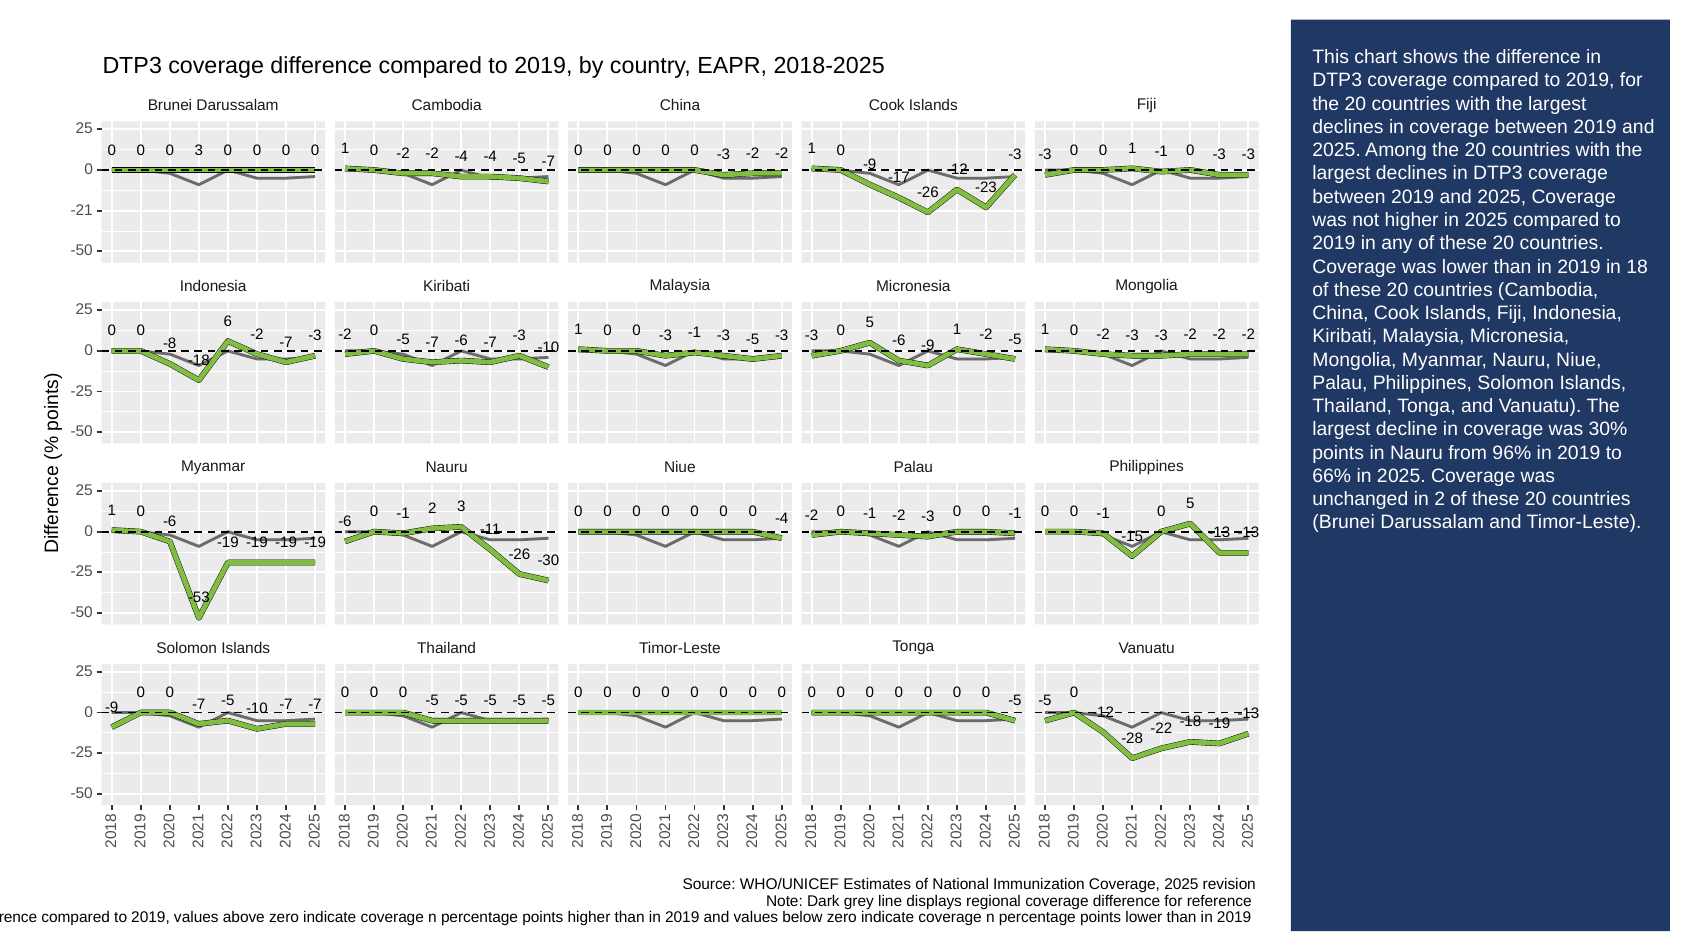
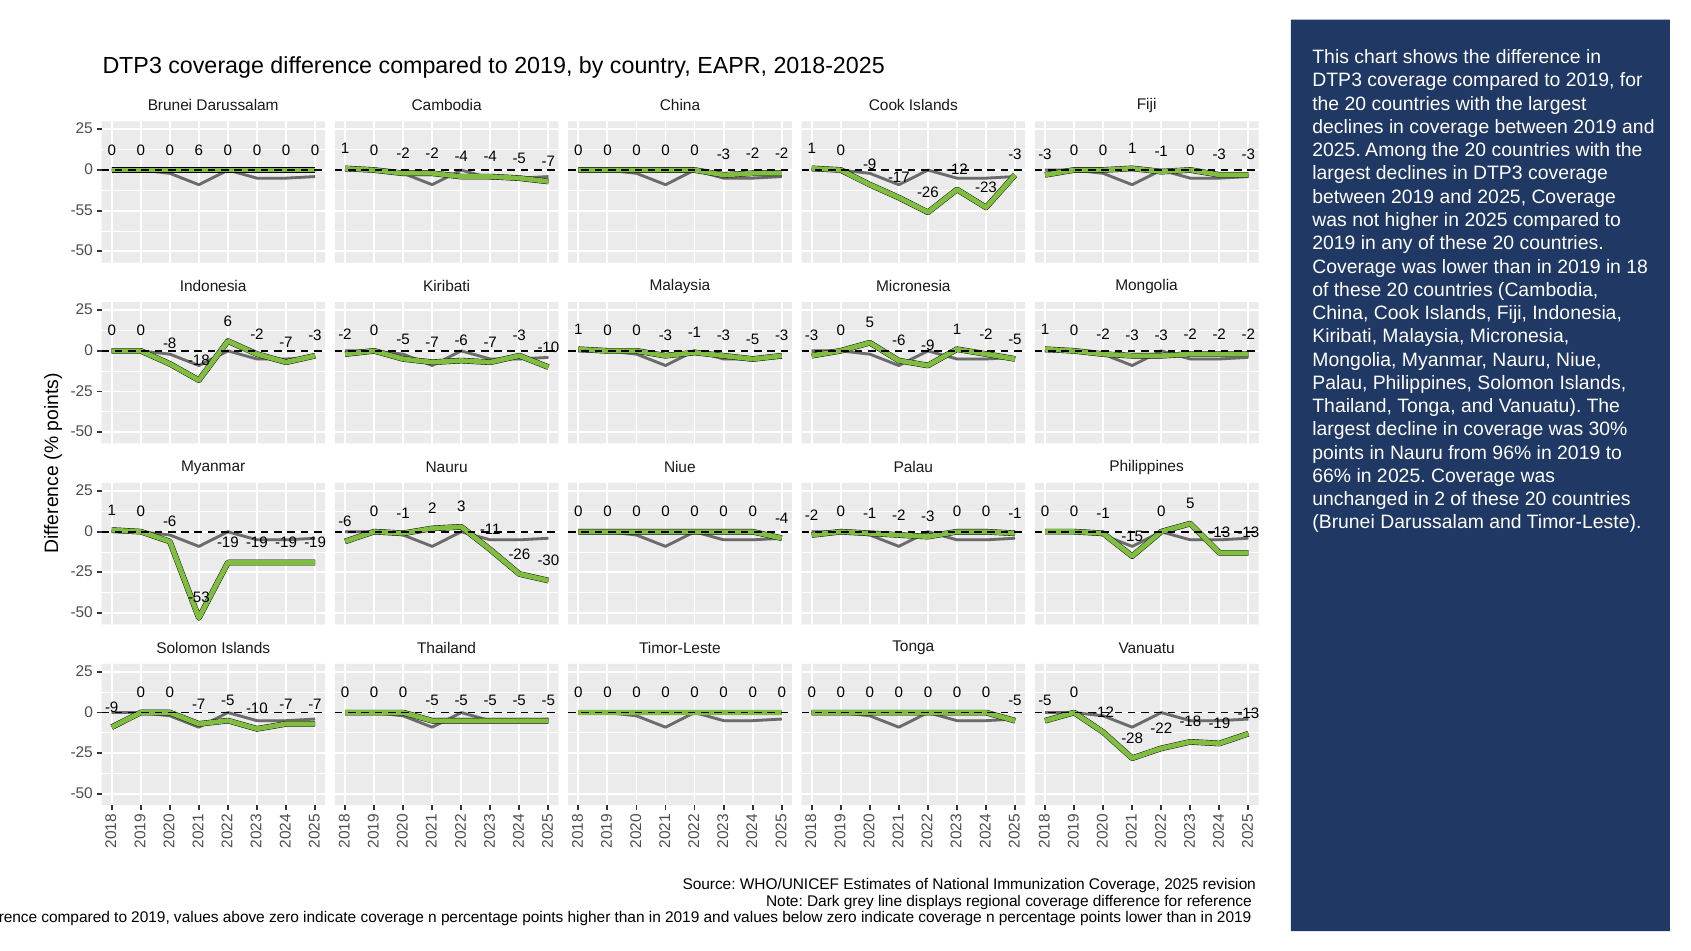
0 3: 3 -> 6 (199, 150)
-21: -21 -> -55 (82, 210)
